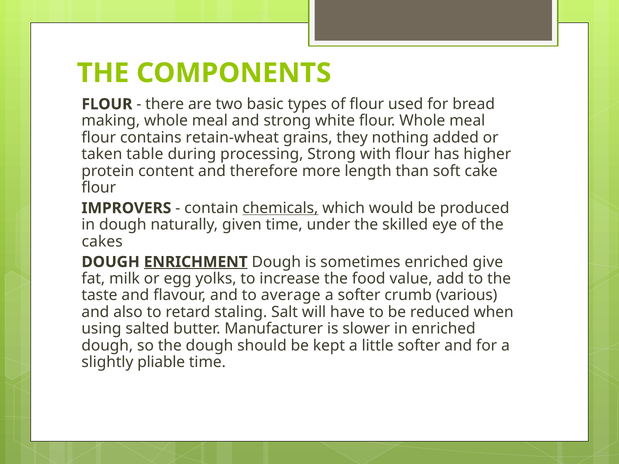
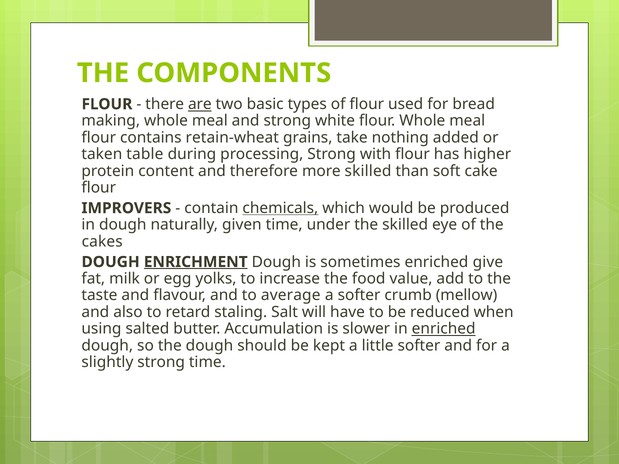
are underline: none -> present (200, 104)
they: they -> take (352, 138)
more length: length -> skilled (368, 171)
various: various -> mellow (467, 296)
Manufacturer: Manufacturer -> Accumulation (274, 329)
enriched underline: none -> present (444, 329)
slightly pliable: pliable -> strong (161, 362)
